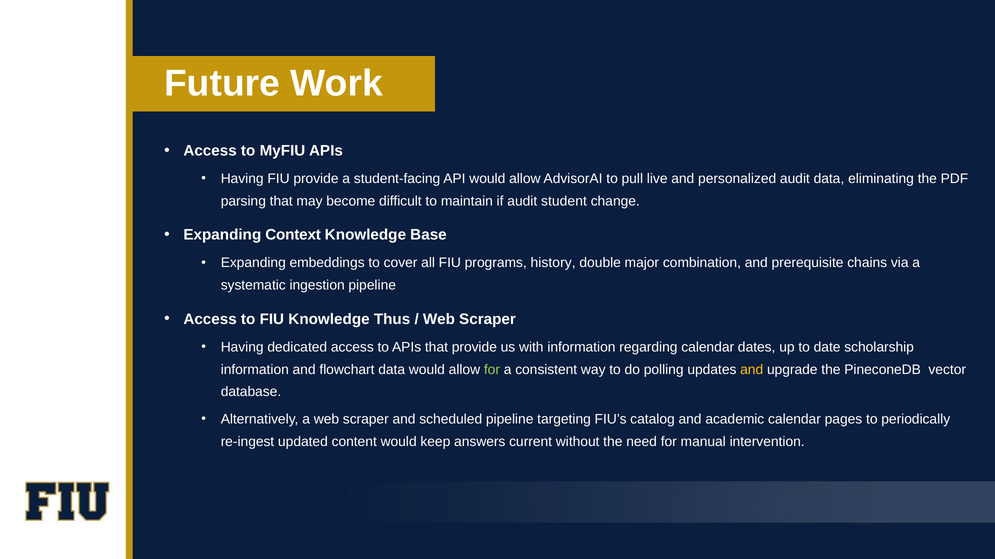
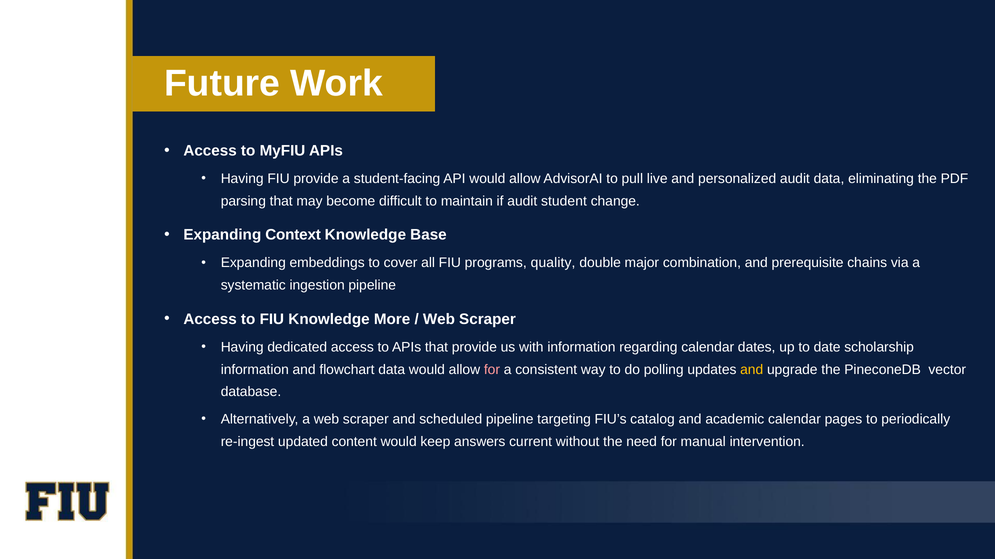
history: history -> quality (553, 263)
Thus: Thus -> More (392, 319)
for colour: light green -> pink (492, 370)
